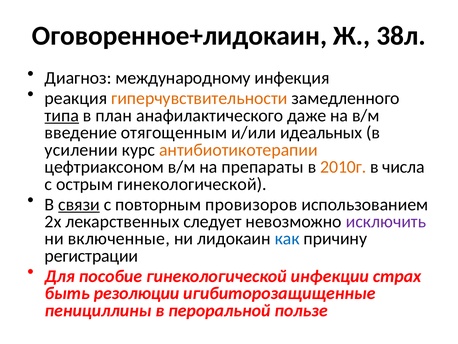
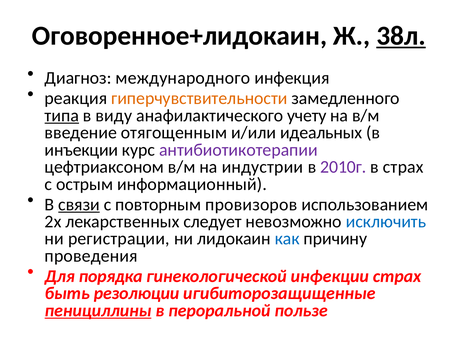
38л underline: none -> present (401, 36)
международному: международному -> международного (183, 78)
план: план -> виду (114, 115)
даже: даже -> учету (307, 115)
усилении: усилении -> инъекции (81, 150)
антибиотикотерапии colour: orange -> purple (238, 150)
препараты: препараты -> индустрии (262, 167)
2010г colour: orange -> purple (343, 167)
в числа: числа -> страх (403, 167)
острым гинекологической: гинекологической -> информационный (192, 184)
исключить colour: purple -> blue (386, 221)
включенные: включенные -> регистрации (119, 238)
регистрации: регистрации -> проведения (91, 256)
пособие: пособие -> порядка (111, 276)
пенициллины underline: none -> present (98, 310)
